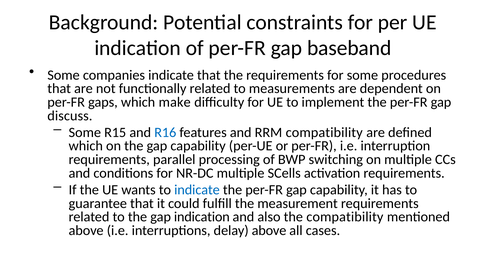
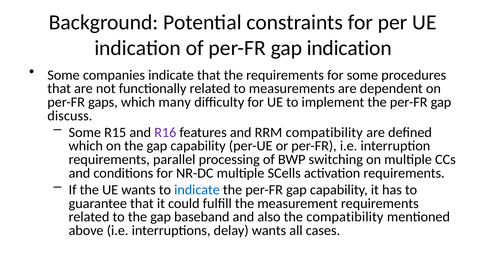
gap baseband: baseband -> indication (349, 48)
make: make -> many (175, 102)
R16 colour: blue -> purple (165, 133)
gap indication: indication -> baseband (202, 217)
delay above: above -> wants (269, 231)
